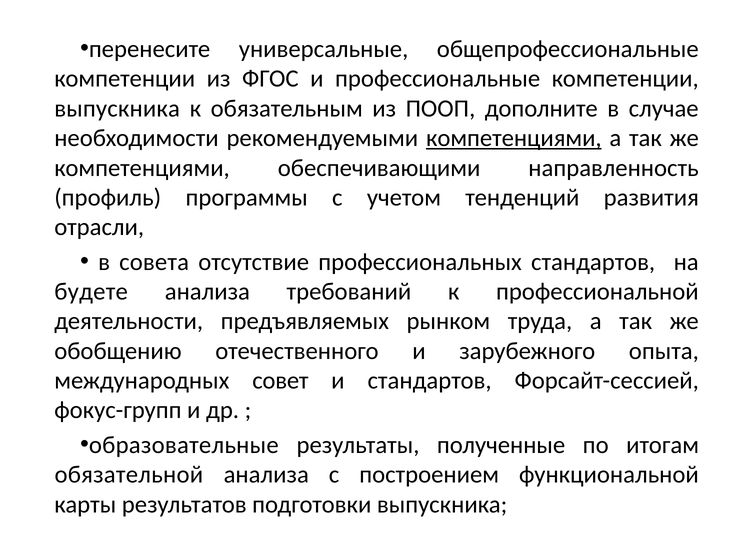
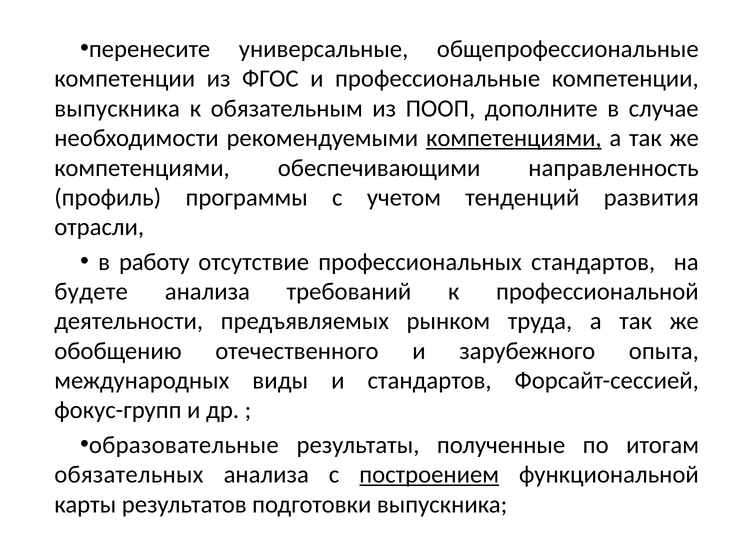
совета: совета -> работу (154, 262)
совет: совет -> виды (280, 381)
обязательной: обязательной -> обязательных (129, 475)
построением underline: none -> present (429, 475)
